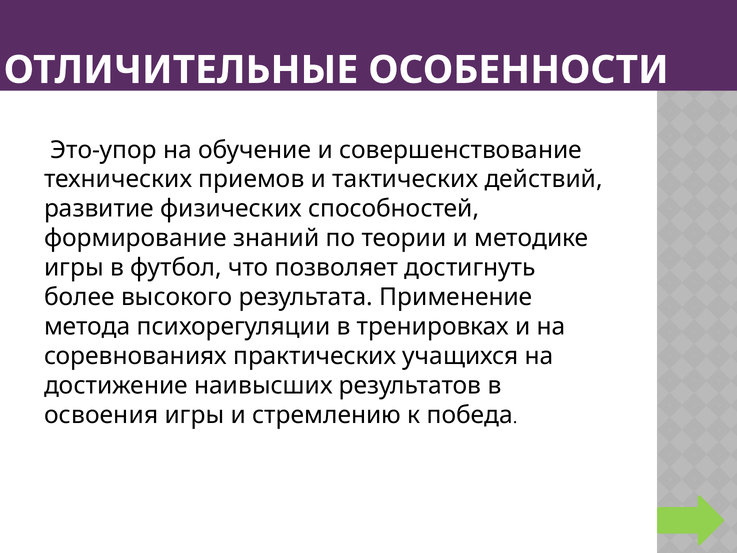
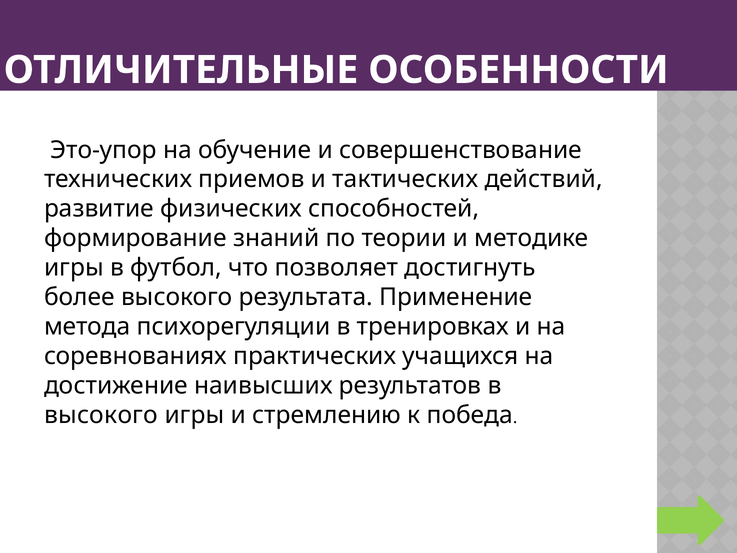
освоения: освоения -> высокого (101, 415)
